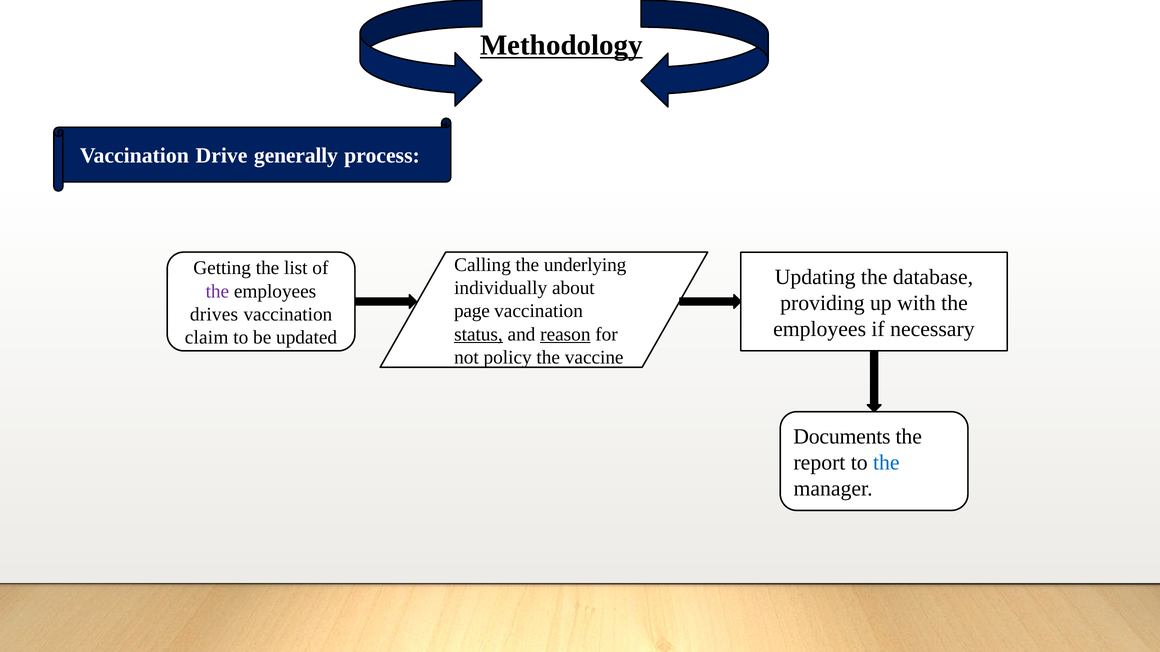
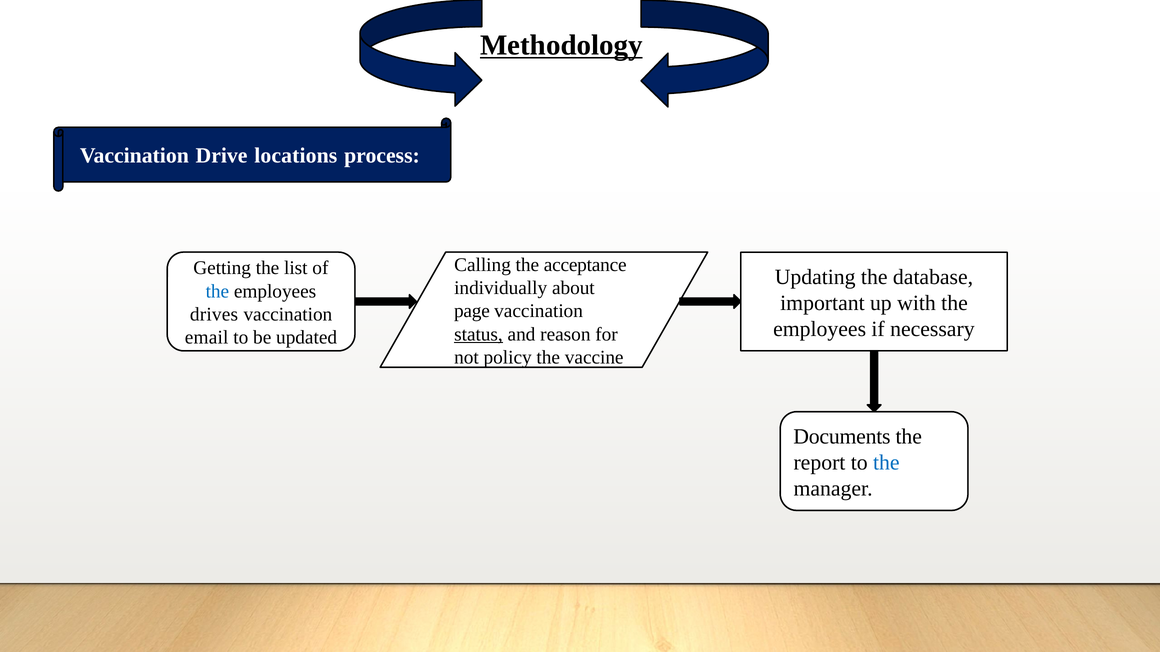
generally: generally -> locations (296, 156)
underlying: underlying -> acceptance (585, 265)
the colour: purple -> blue (217, 291)
providing: providing -> important (822, 303)
reason underline: present -> none (565, 334)
claim: claim -> email (207, 338)
